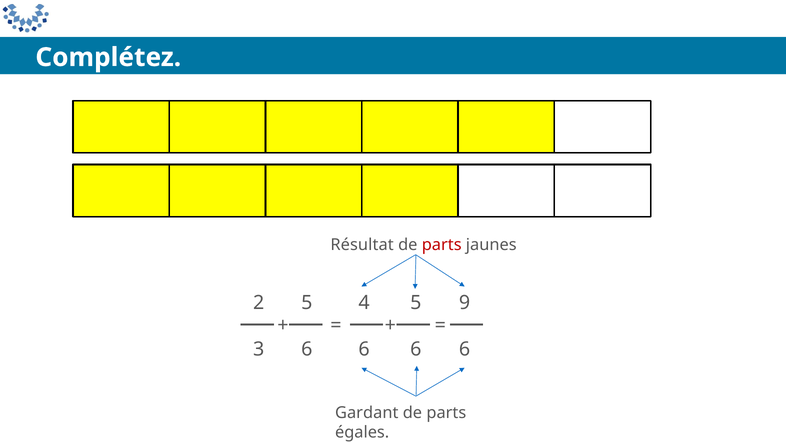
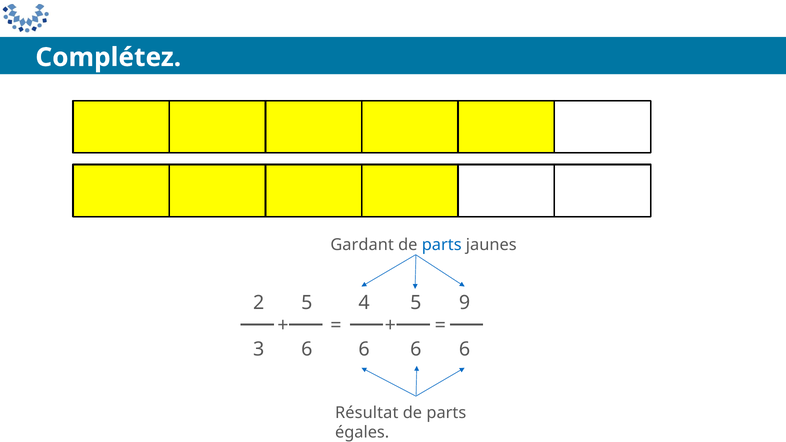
Résultat: Résultat -> Gardant (362, 245)
parts colour: red -> blue (442, 245)
Gardant: Gardant -> Résultat (367, 413)
